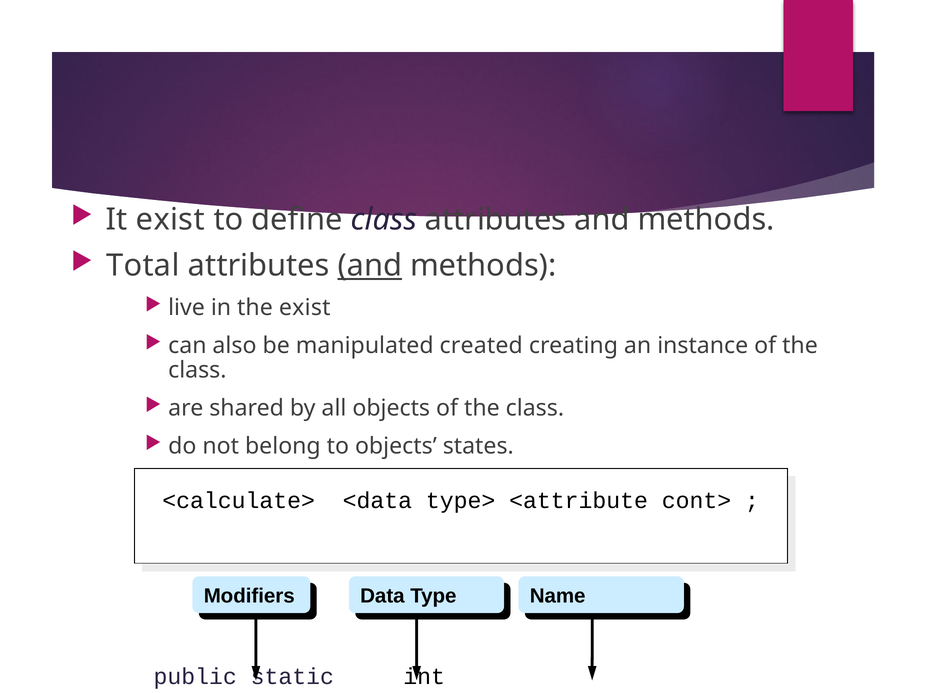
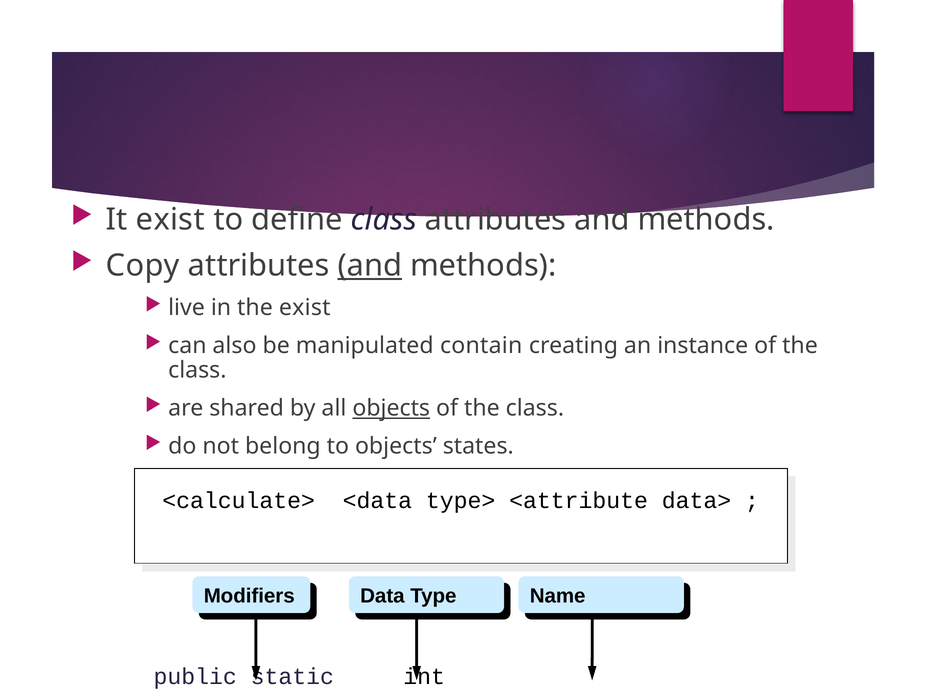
Total: Total -> Copy (143, 266)
created: created -> contain (481, 346)
objects underline: none -> present (391, 409)
cont>: cont> -> data> (696, 501)
